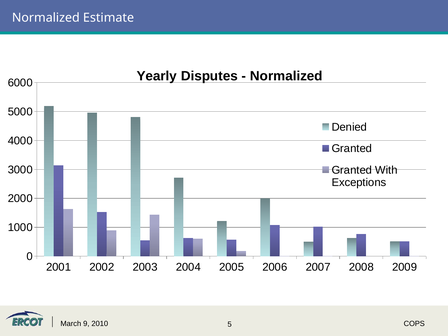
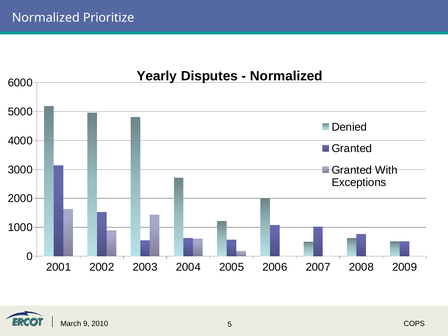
Estimate: Estimate -> Prioritize (109, 18)
